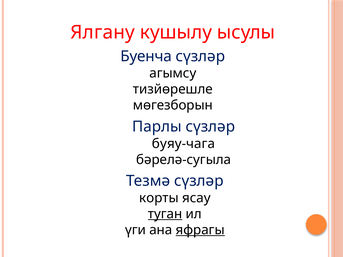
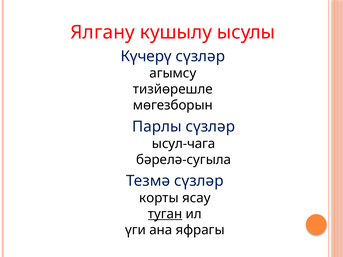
Буенча: Буенча -> Күчерү (146, 56)
буяу-чага: буяу-чага -> ысул-чага (184, 144)
яфрагы underline: present -> none (200, 230)
